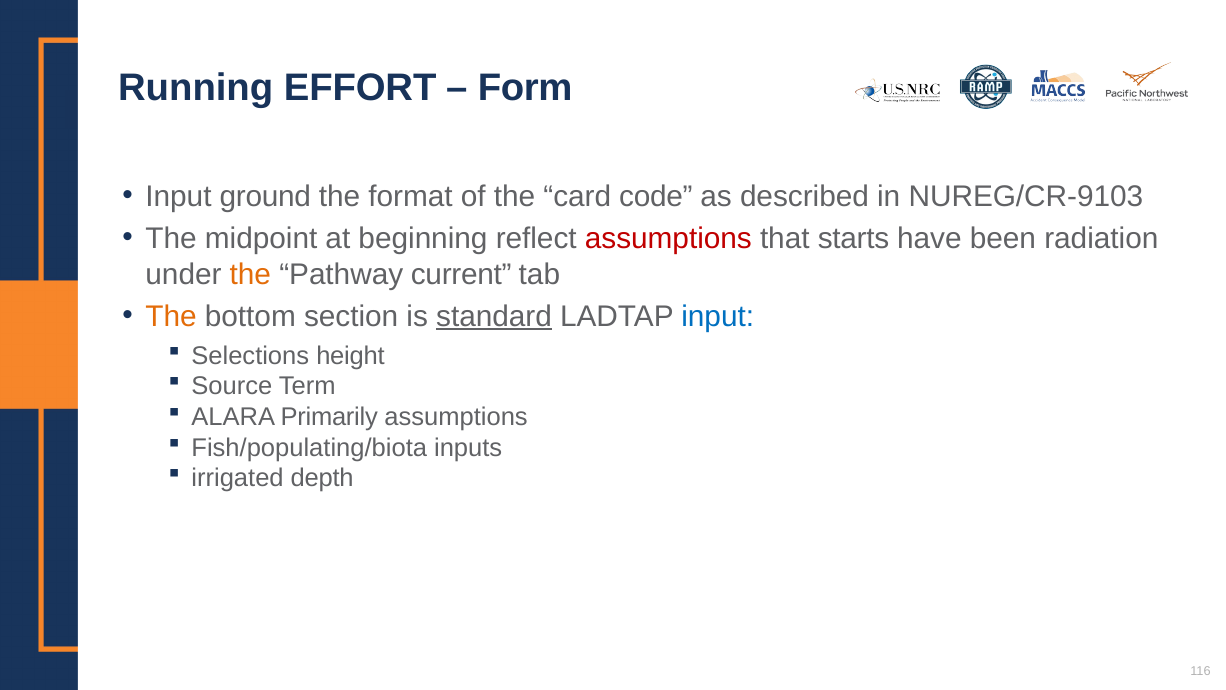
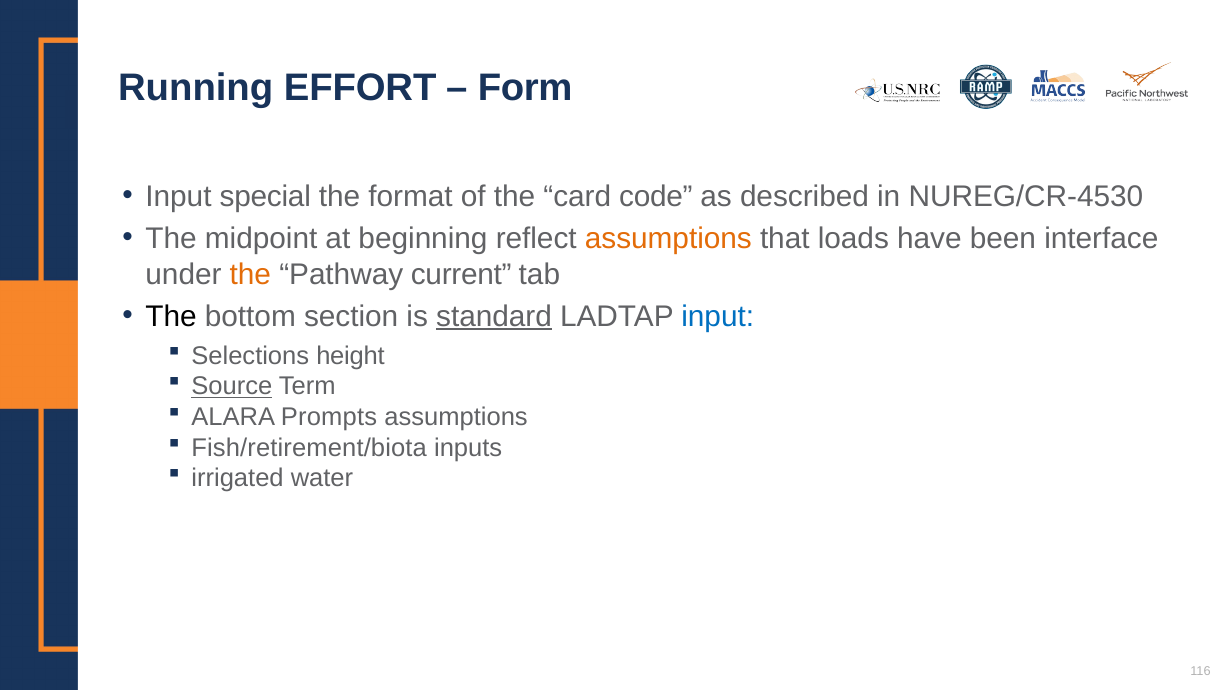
ground: ground -> special (265, 196)
NUREG/CR-9103: NUREG/CR-9103 -> NUREG/CR-4530 (1026, 196)
assumptions colour: red -> orange (668, 238)
starts: starts -> loads (853, 238)
radiation: radiation -> interface (1101, 238)
The colour: orange -> black (171, 316)
Source underline: none -> present (232, 386)
Primarily: Primarily -> Prompts (329, 417)
Fish/populating/biota: Fish/populating/biota -> Fish/retirement/biota (309, 448)
depth: depth -> water (322, 478)
